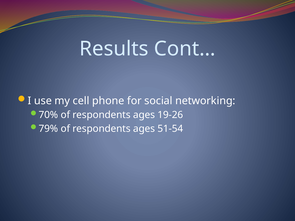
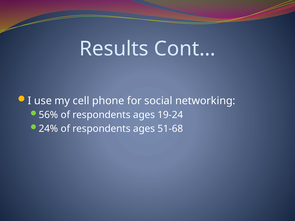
70%: 70% -> 56% (48, 115)
19-26: 19-26 -> 19-24 (170, 115)
79%: 79% -> 24% (48, 129)
51-54: 51-54 -> 51-68 (170, 129)
